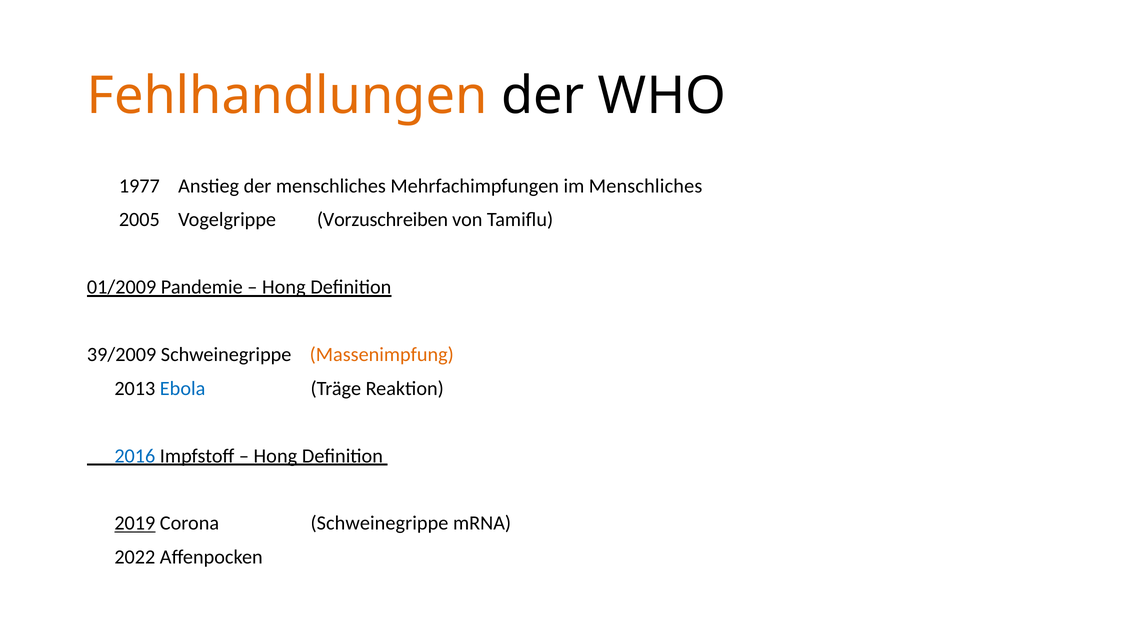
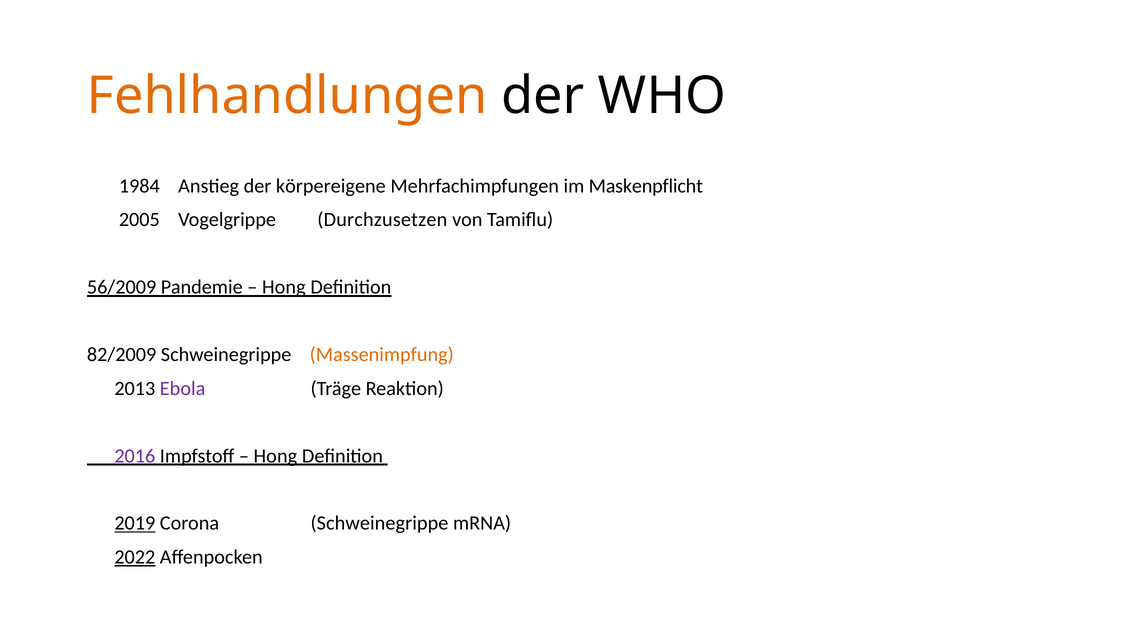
1977: 1977 -> 1984 (139, 186)
der menschliches: menschliches -> körpereigene (331, 186)
im Menschliches: Menschliches -> Maskenpflicht (646, 186)
Vorzuschreiben: Vorzuschreiben -> Durchzusetzen (382, 220)
01/2009: 01/2009 -> 56/2009 (122, 287)
39/2009: 39/2009 -> 82/2009 (122, 355)
Ebola colour: blue -> purple (183, 388)
2016 colour: blue -> purple (135, 456)
2022 underline: none -> present (135, 557)
